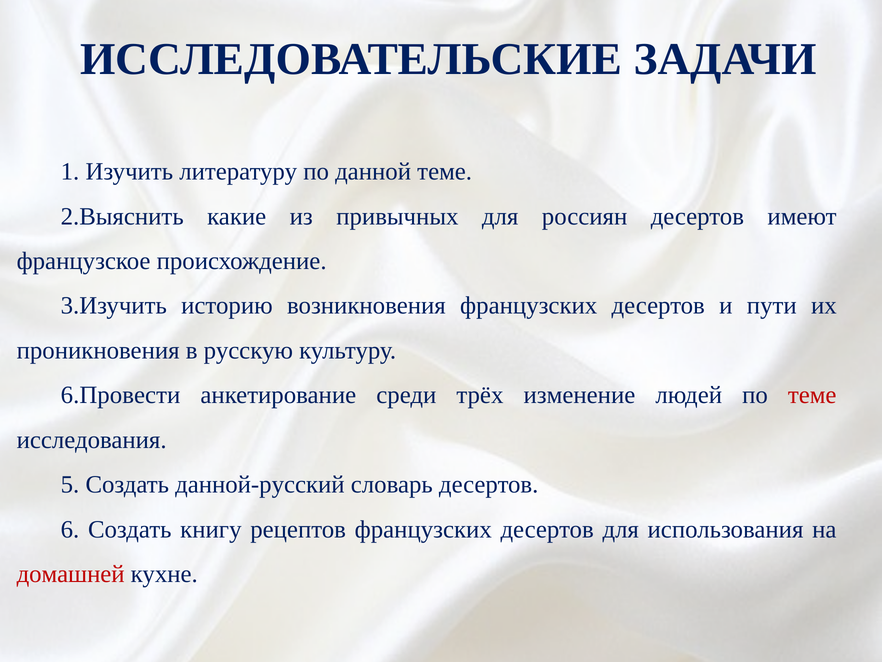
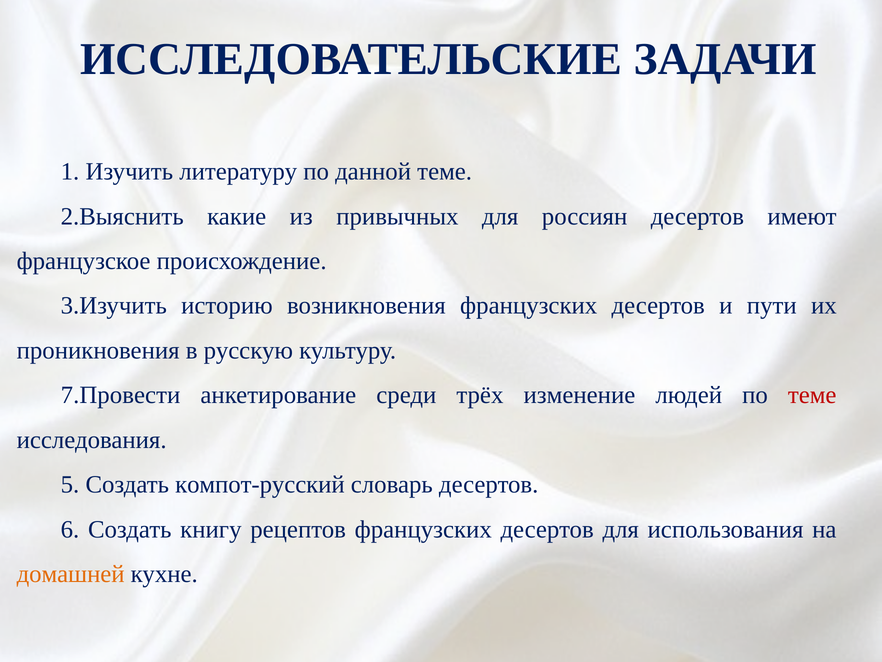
6.Провести: 6.Провести -> 7.Провести (120, 395)
данной-русский: данной-русский -> компот-русский (260, 484)
домашней colour: red -> orange (71, 574)
